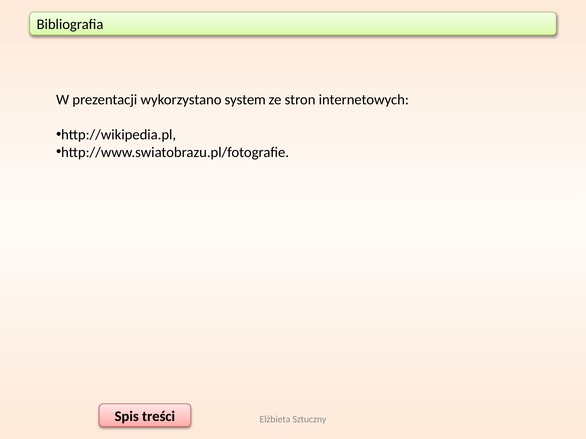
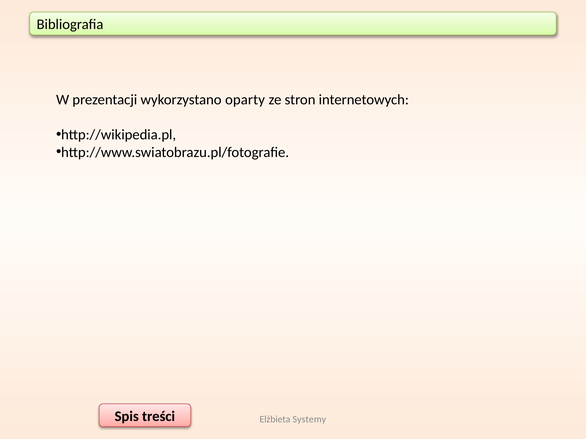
system: system -> oparty (245, 100)
Sztuczny: Sztuczny -> Systemy (309, 420)
